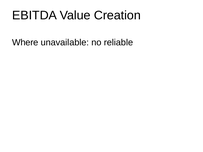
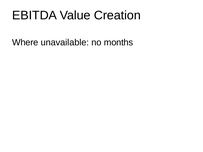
reliable: reliable -> months (119, 43)
